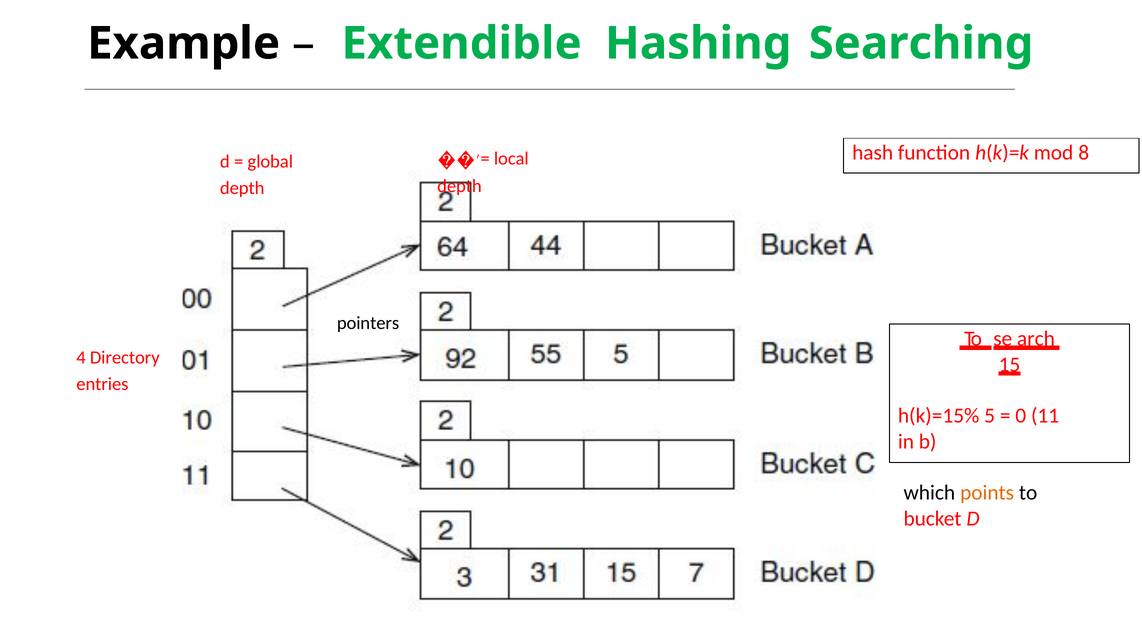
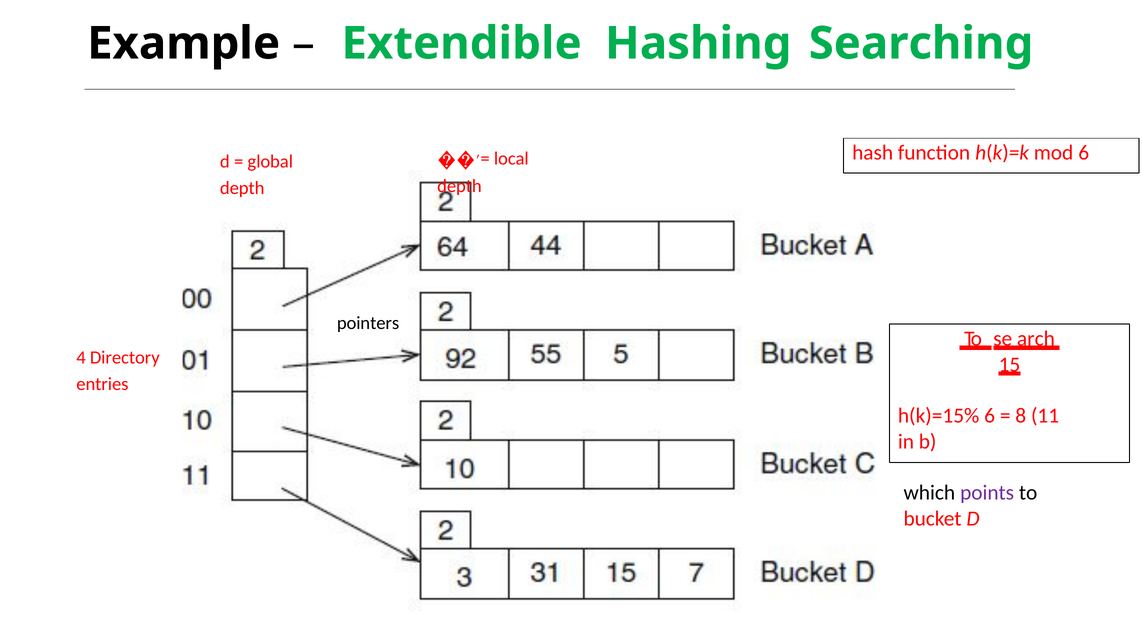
mod 8: 8 -> 6 (1084, 153)
h(k)=15% 5: 5 -> 6 (990, 416)
0: 0 -> 8 (1021, 416)
points colour: orange -> purple (987, 493)
